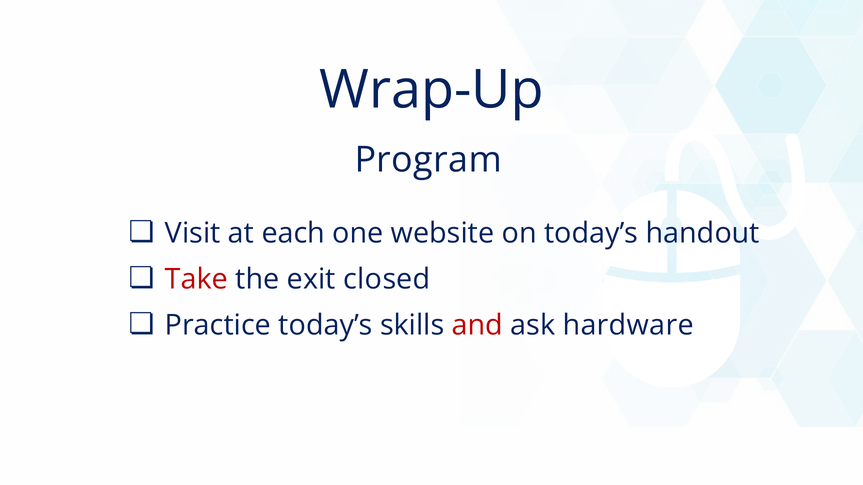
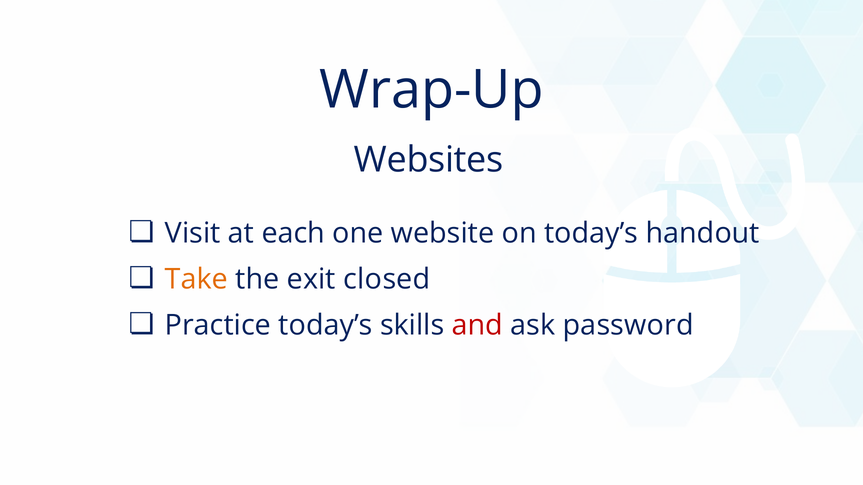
Program: Program -> Websites (429, 160)
Take colour: red -> orange (196, 280)
hardware: hardware -> password (628, 326)
